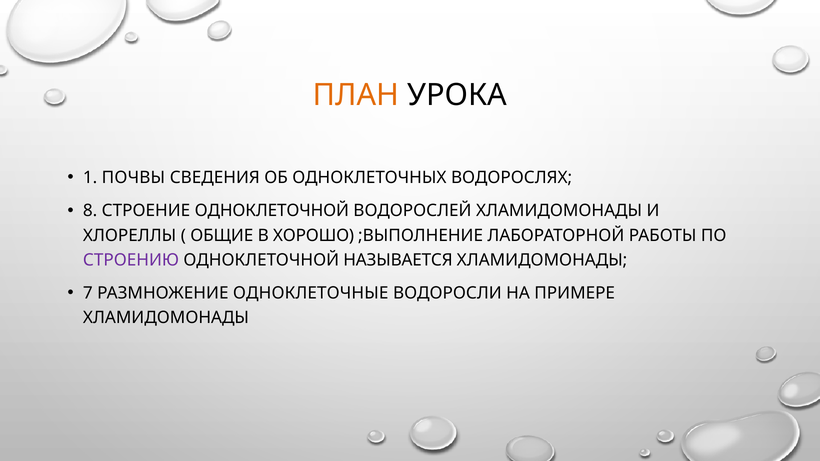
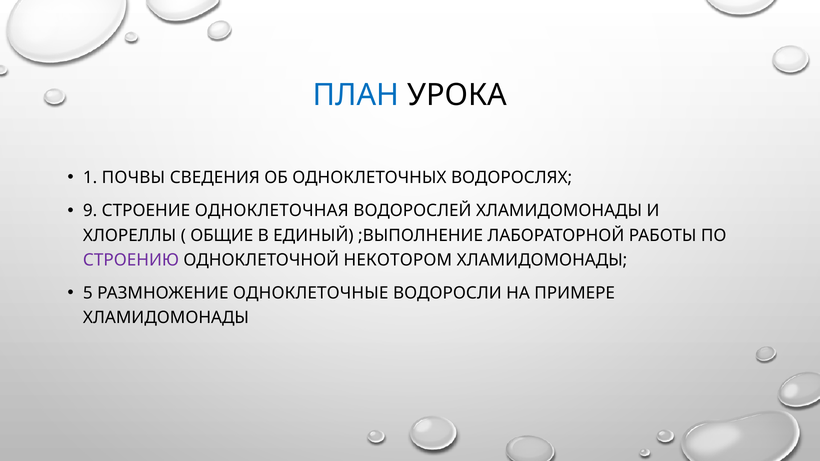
ПЛАН colour: orange -> blue (356, 95)
8: 8 -> 9 (90, 211)
СТРОЕНИЕ ОДНОКЛЕТОЧНОЙ: ОДНОКЛЕТОЧНОЙ -> ОДНОКЛЕТОЧНАЯ (272, 211)
ХОРОШО: ХОРОШО -> ЕДИНЫЙ (313, 236)
НАЗЫВАЕТСЯ: НАЗЫВАЕТСЯ -> НЕКОТОРОМ (398, 260)
7: 7 -> 5 (88, 293)
